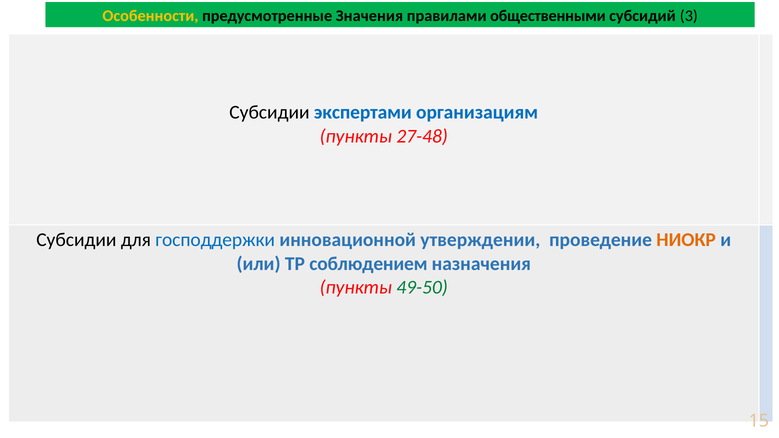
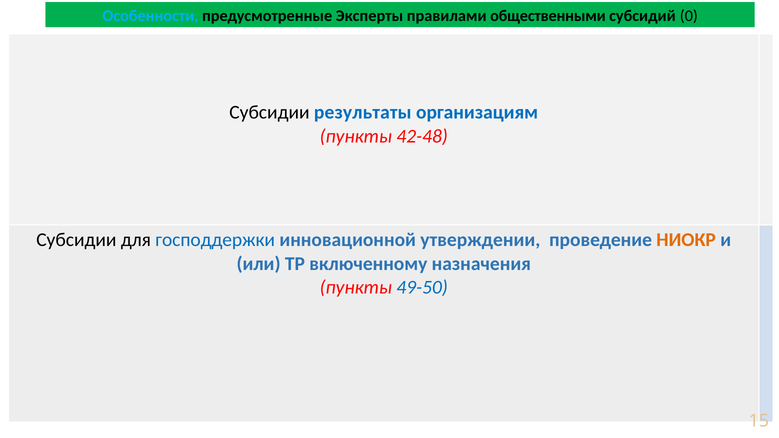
Особенности colour: yellow -> light blue (150, 16)
Значения: Значения -> Эксперты (370, 16)
3: 3 -> 0 (689, 16)
экспертами: экспертами -> результаты (363, 113)
27-48: 27-48 -> 42-48 (422, 136)
соблюдением: соблюдением -> включенному (368, 264)
49-50 colour: green -> blue (422, 288)
